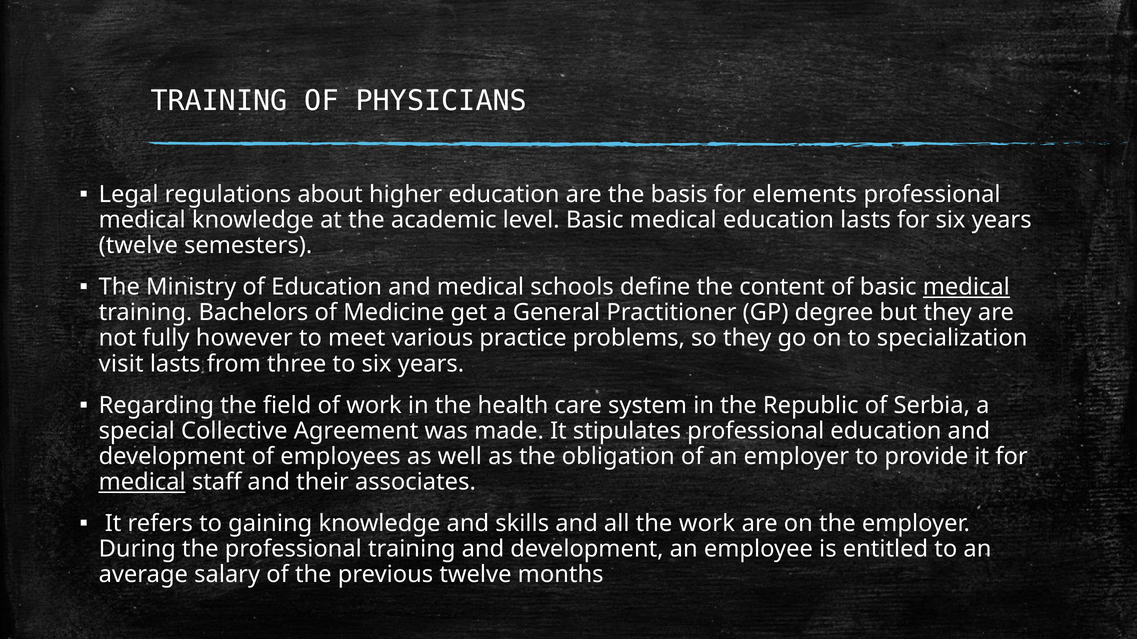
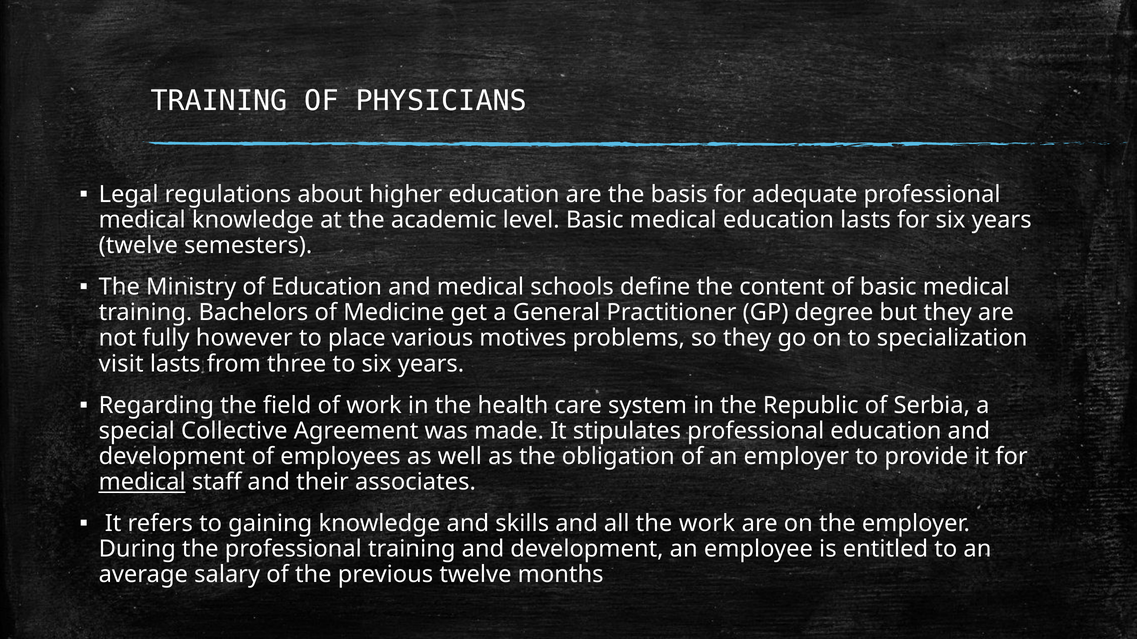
elements: elements -> adequate (805, 195)
medical underline: present -> none (966, 287)
meet: meet -> place (357, 338)
practice: practice -> motives (523, 338)
